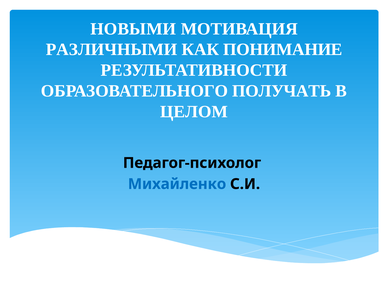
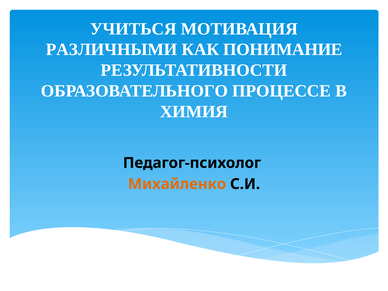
НОВЫМИ: НОВЫМИ -> УЧИТЬСЯ (133, 29)
ПОЛУЧАТЬ: ПОЛУЧАТЬ -> ПРОЦЕССЕ (282, 91)
ЦЕЛОМ: ЦЕЛОМ -> ХИМИЯ (194, 112)
Михайленко colour: blue -> orange (177, 184)
